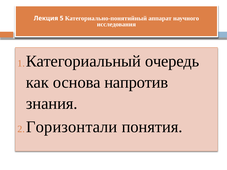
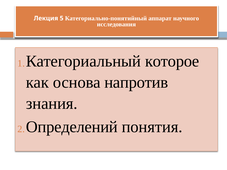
очередь: очередь -> которое (172, 61)
Горизонтали: Горизонтали -> Определений (72, 127)
